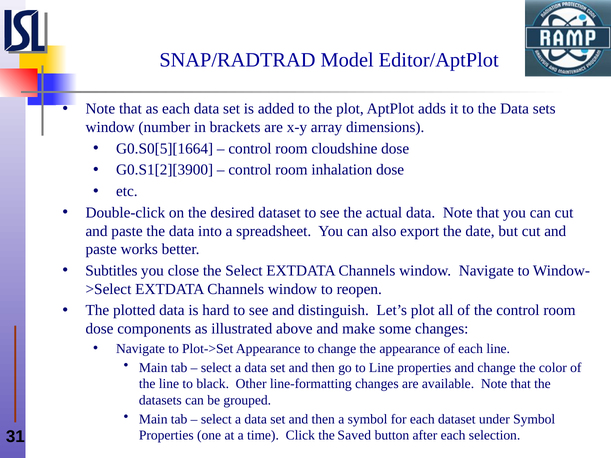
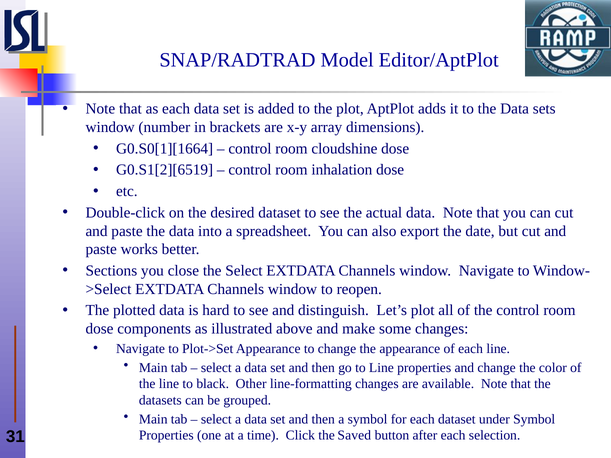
G0.S0[5][1664: G0.S0[5][1664 -> G0.S0[1][1664 (165, 149)
G0.S1[2][3900: G0.S1[2][3900 -> G0.S1[2][6519 (165, 170)
Subtitles: Subtitles -> Sections (111, 271)
